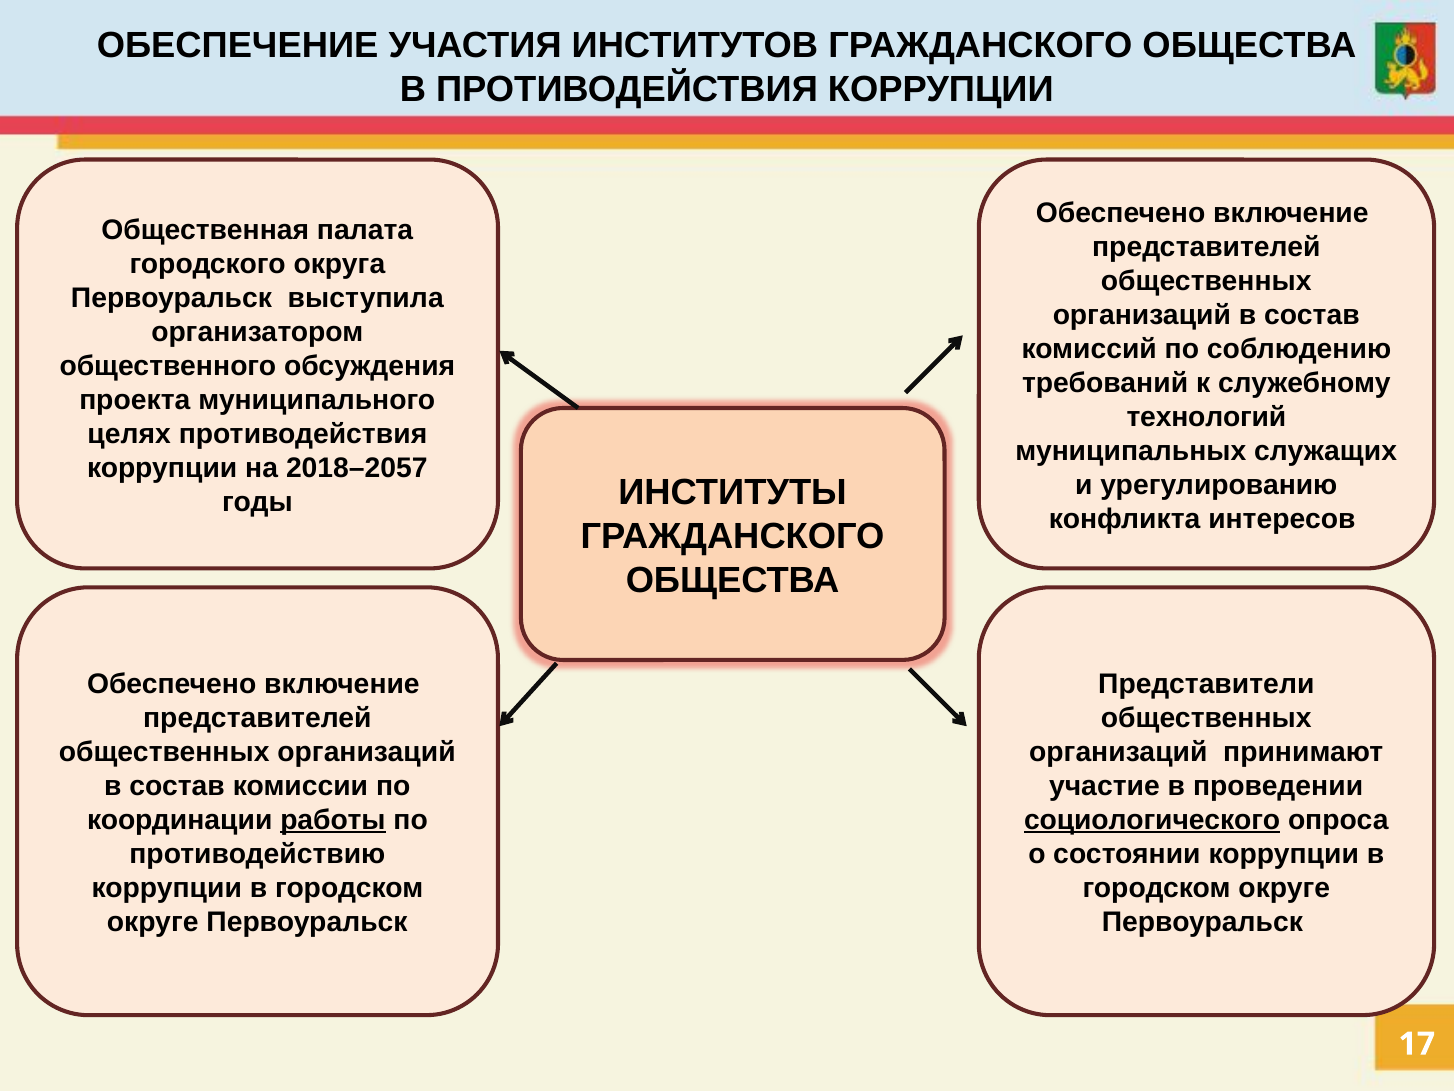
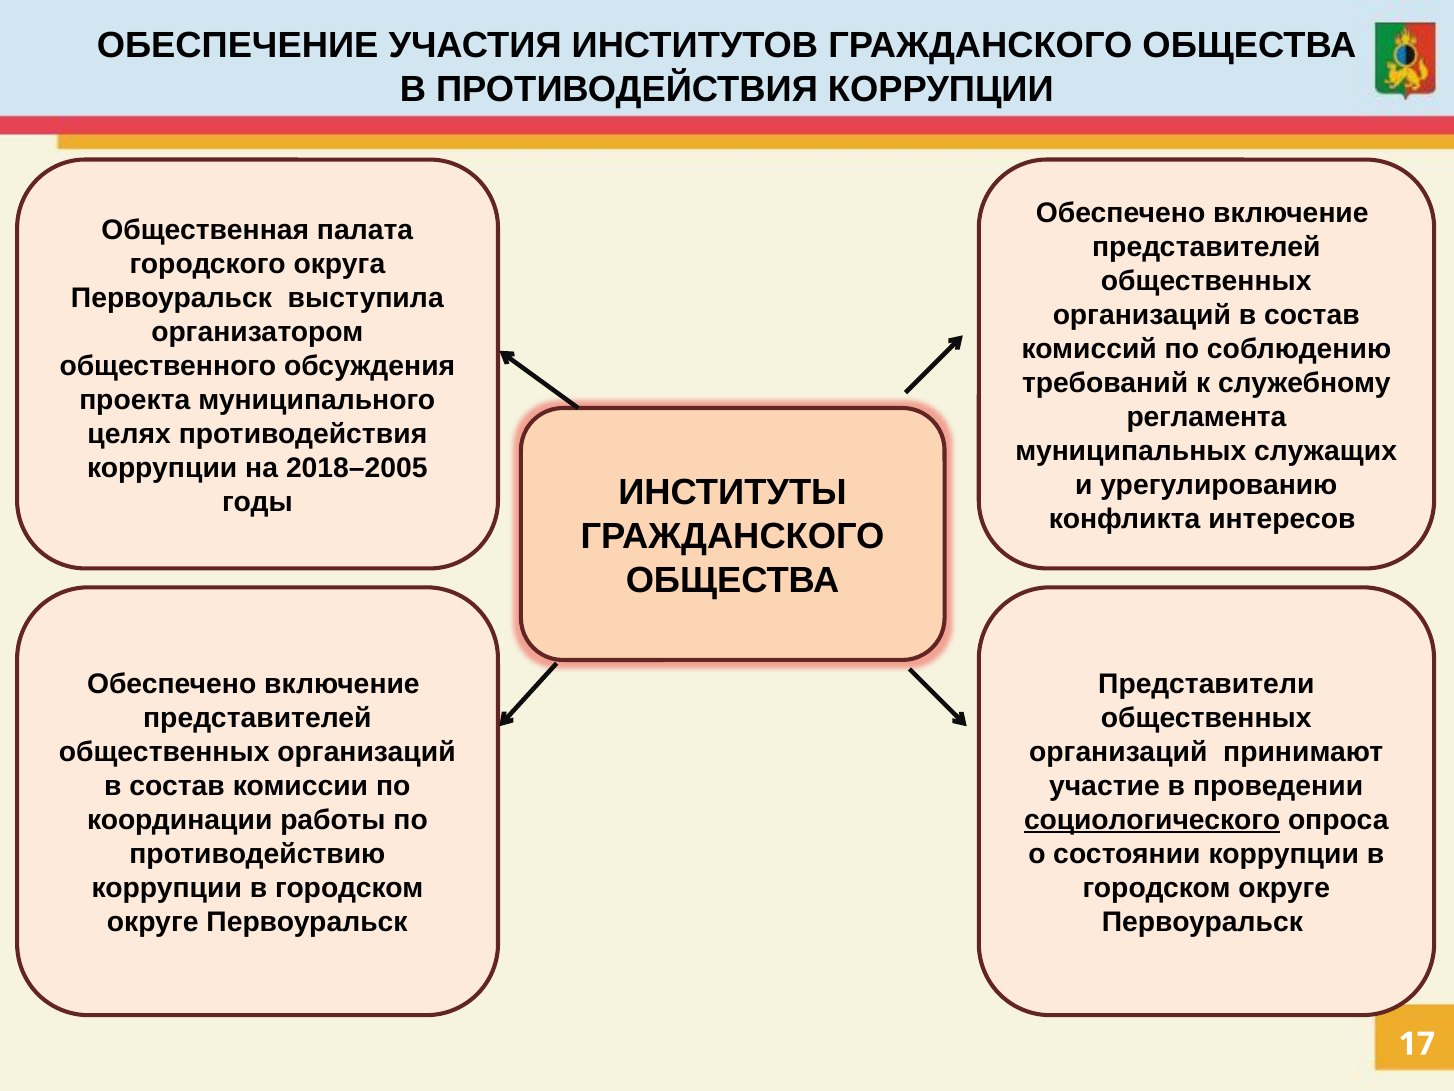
технологий: технологий -> регламента (1206, 417)
2018–2057: 2018–2057 -> 2018–2005 (357, 468)
работы underline: present -> none (333, 820)
